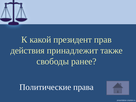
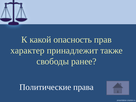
президент: президент -> опасность (73, 40)
действия: действия -> характер (27, 50)
